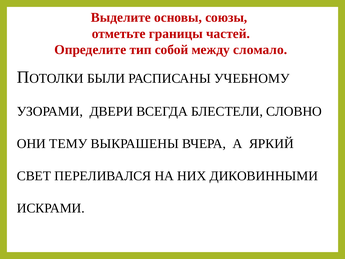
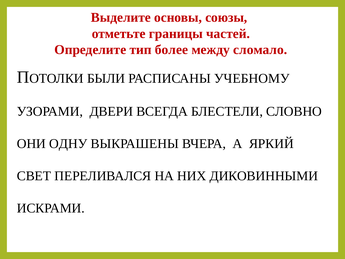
собой: собой -> более (171, 50)
ТЕМУ: ТЕМУ -> ОДНУ (68, 144)
